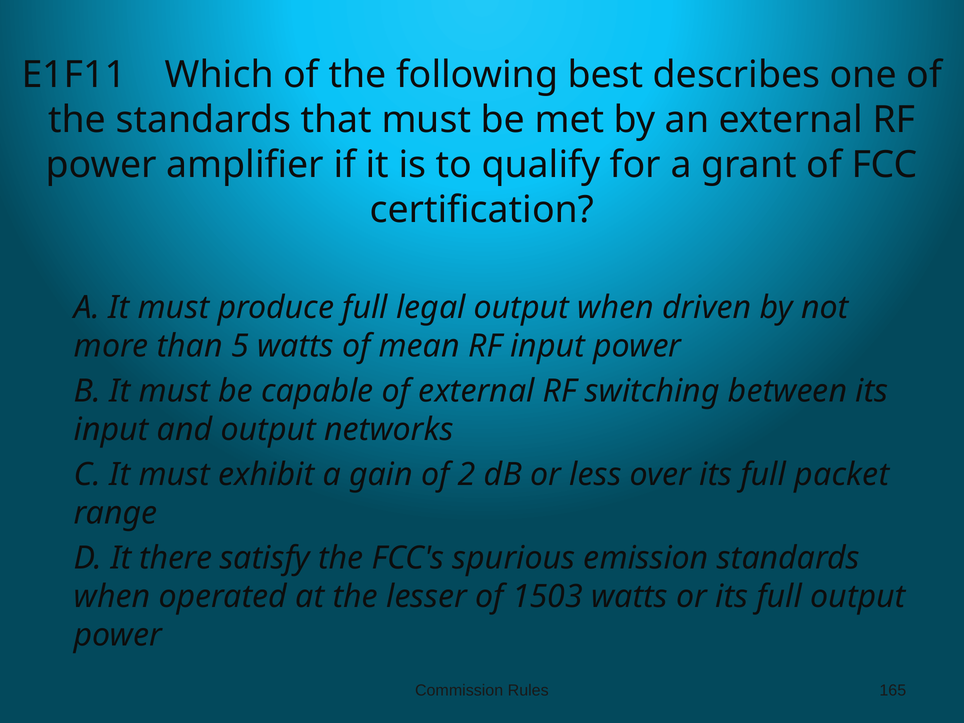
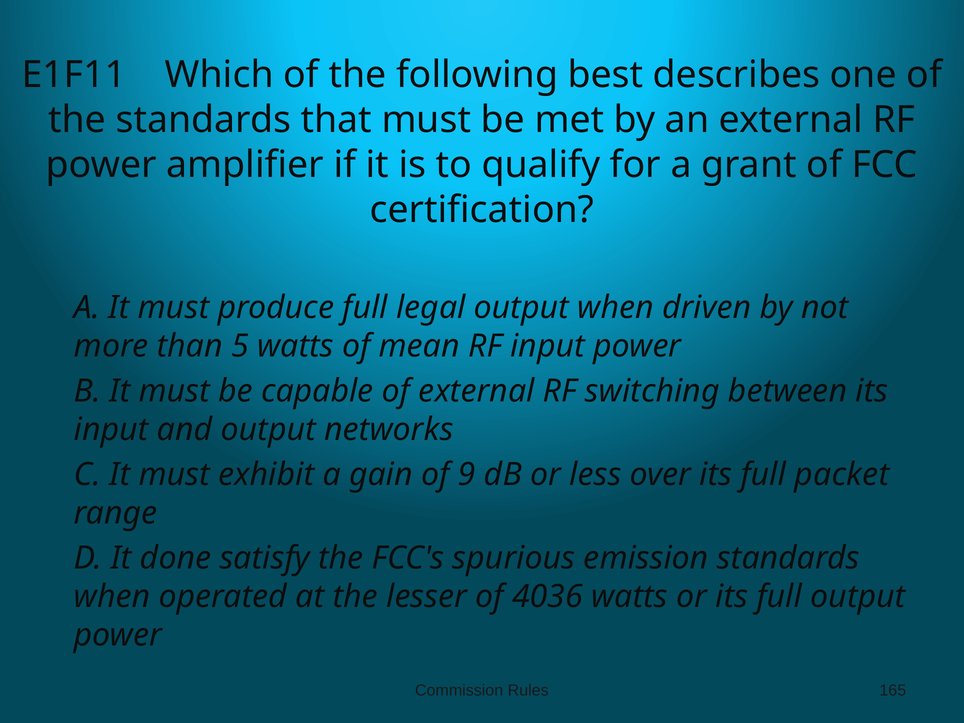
2: 2 -> 9 (467, 475)
there: there -> done (176, 558)
1503: 1503 -> 4036 (547, 597)
